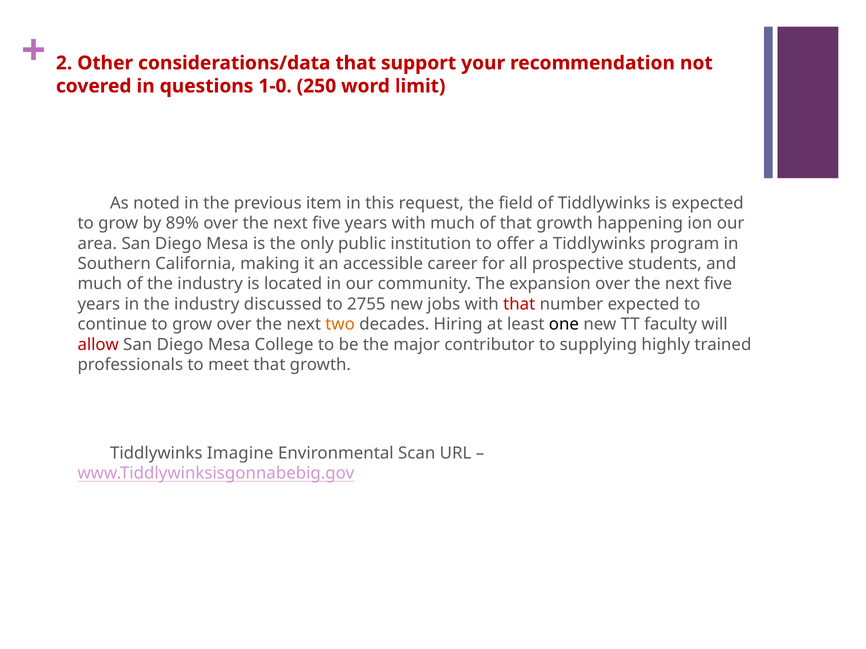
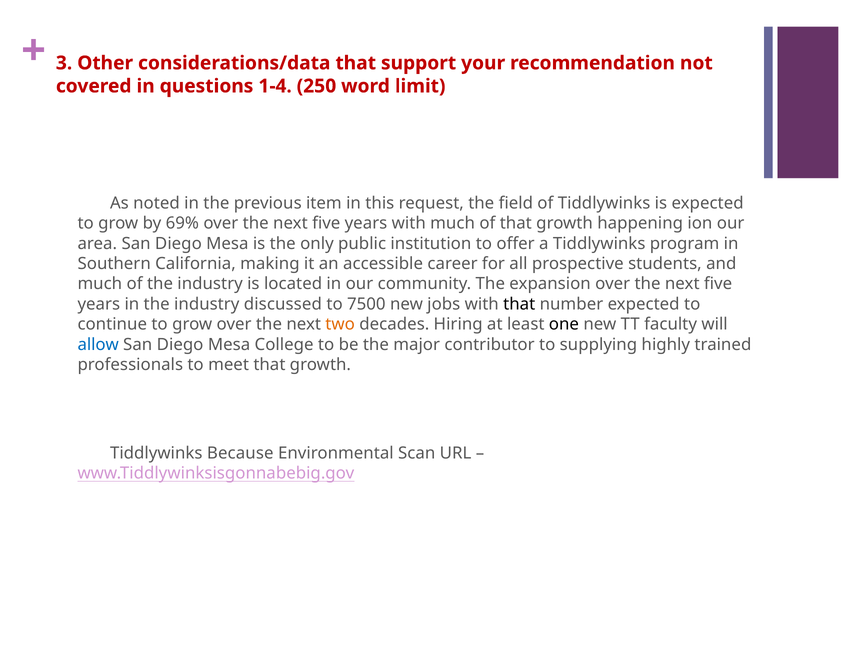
2: 2 -> 3 (64, 63)
1-0: 1-0 -> 1-4 (275, 86)
89%: 89% -> 69% (182, 223)
2755: 2755 -> 7500 (366, 304)
that colour: red -> black (519, 304)
allow colour: red -> blue (98, 345)
Imagine: Imagine -> Because (240, 454)
